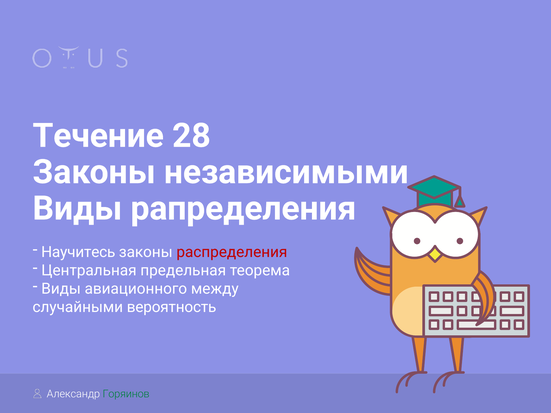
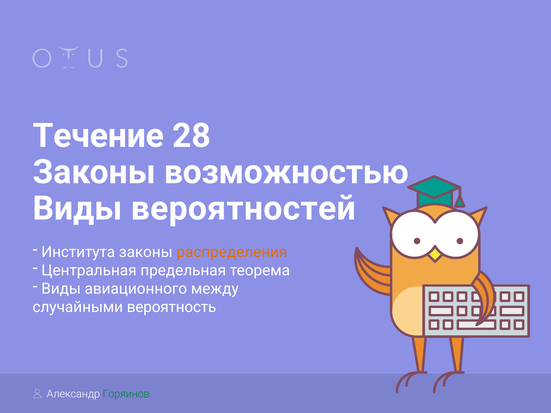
независимыми: независимыми -> возможностью (286, 172)
рапределения: рапределения -> вероятностей (243, 209)
Научитесь: Научитесь -> Института (78, 252)
распределения colour: red -> orange (232, 252)
